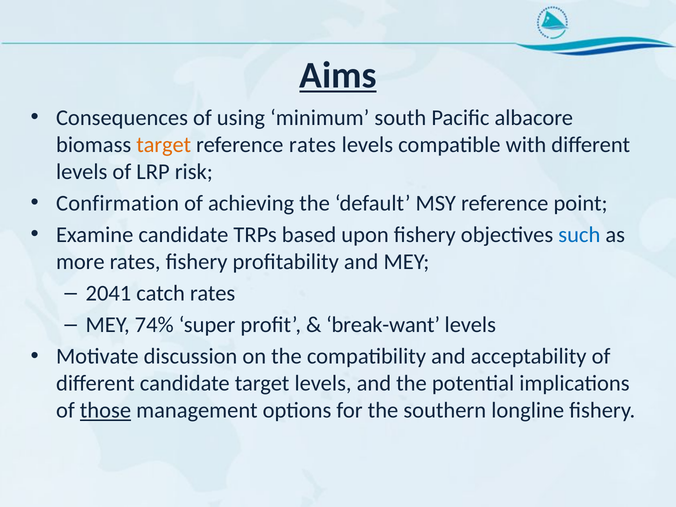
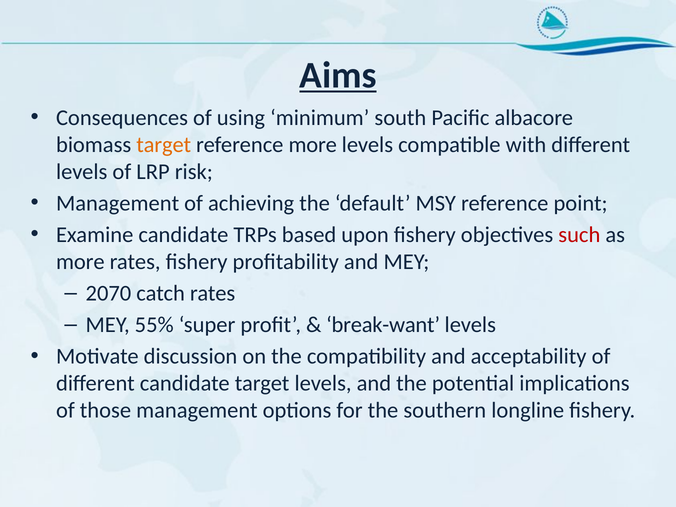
reference rates: rates -> more (313, 145)
Confirmation: Confirmation -> Management (118, 203)
such colour: blue -> red (579, 235)
2041: 2041 -> 2070 (108, 293)
74%: 74% -> 55% (154, 325)
those underline: present -> none (105, 410)
